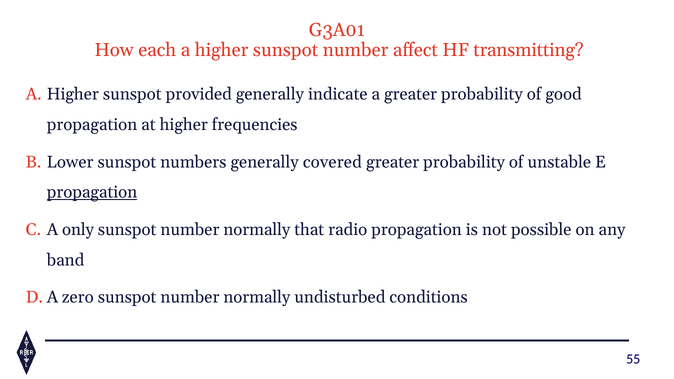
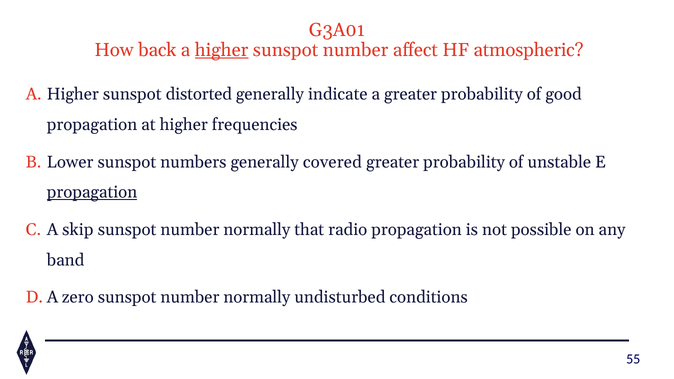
each: each -> back (157, 50)
higher underline: none -> present (222, 50)
transmitting: transmitting -> atmospheric (529, 50)
provided: provided -> distorted (199, 94)
only: only -> skip (78, 230)
